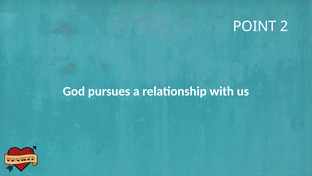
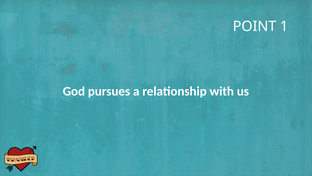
2: 2 -> 1 (284, 26)
